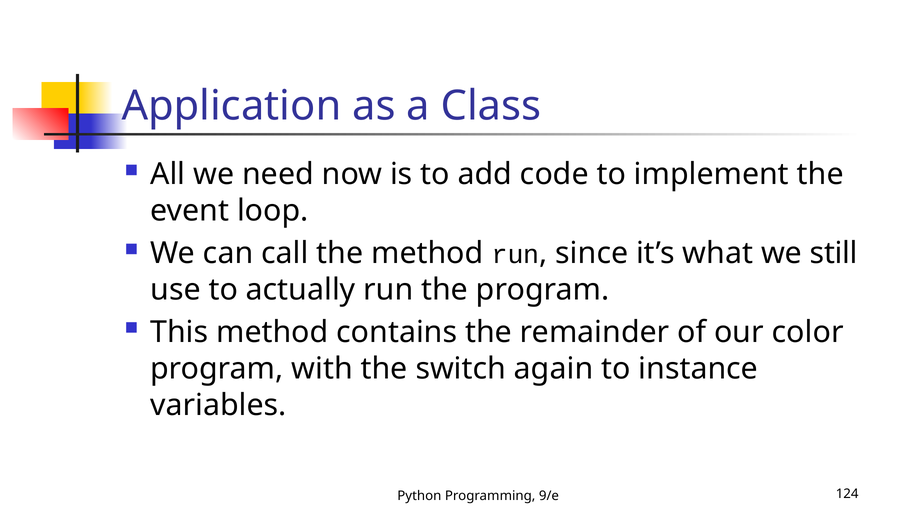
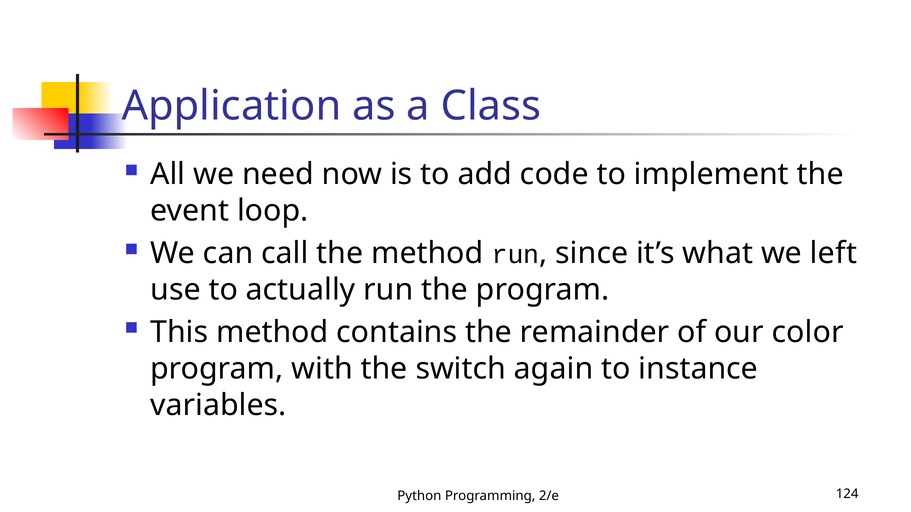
still: still -> left (833, 254)
9/e: 9/e -> 2/e (549, 496)
